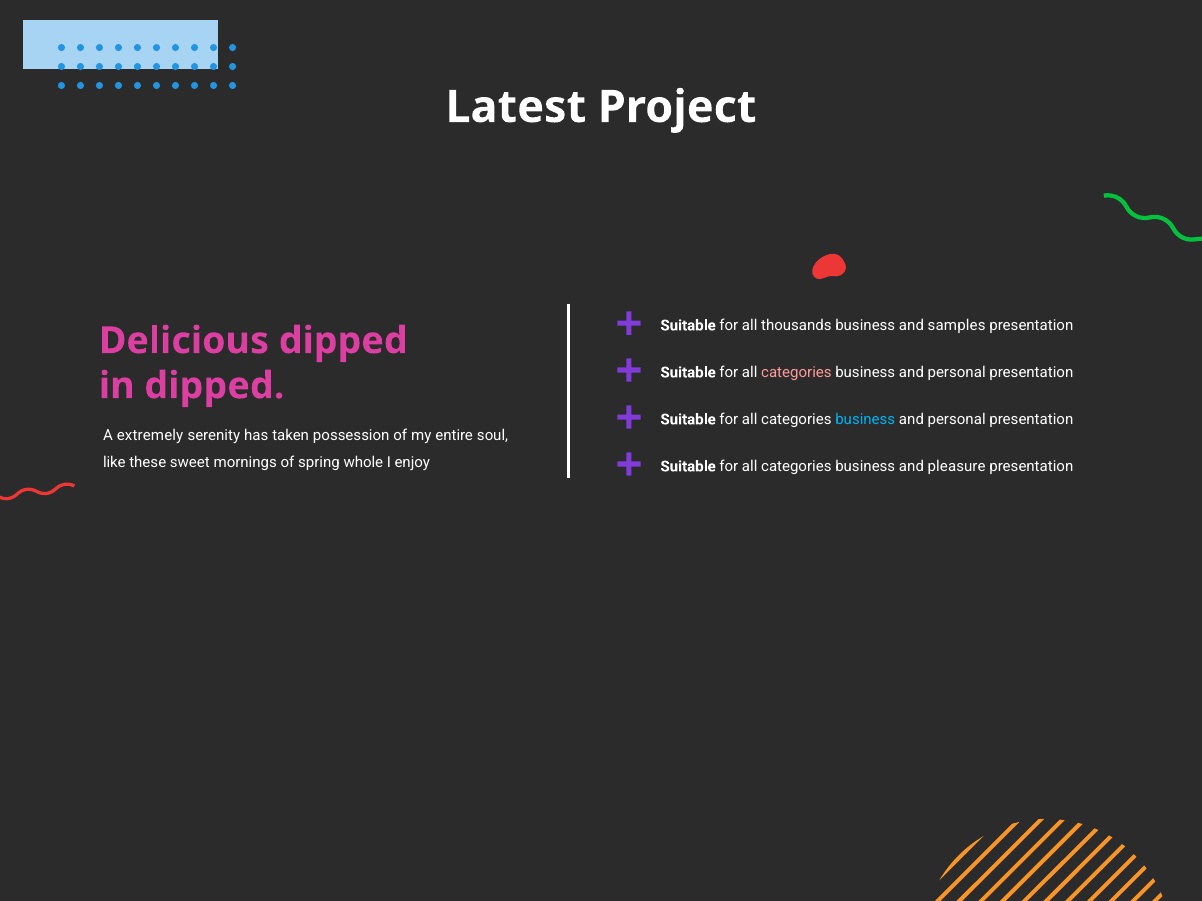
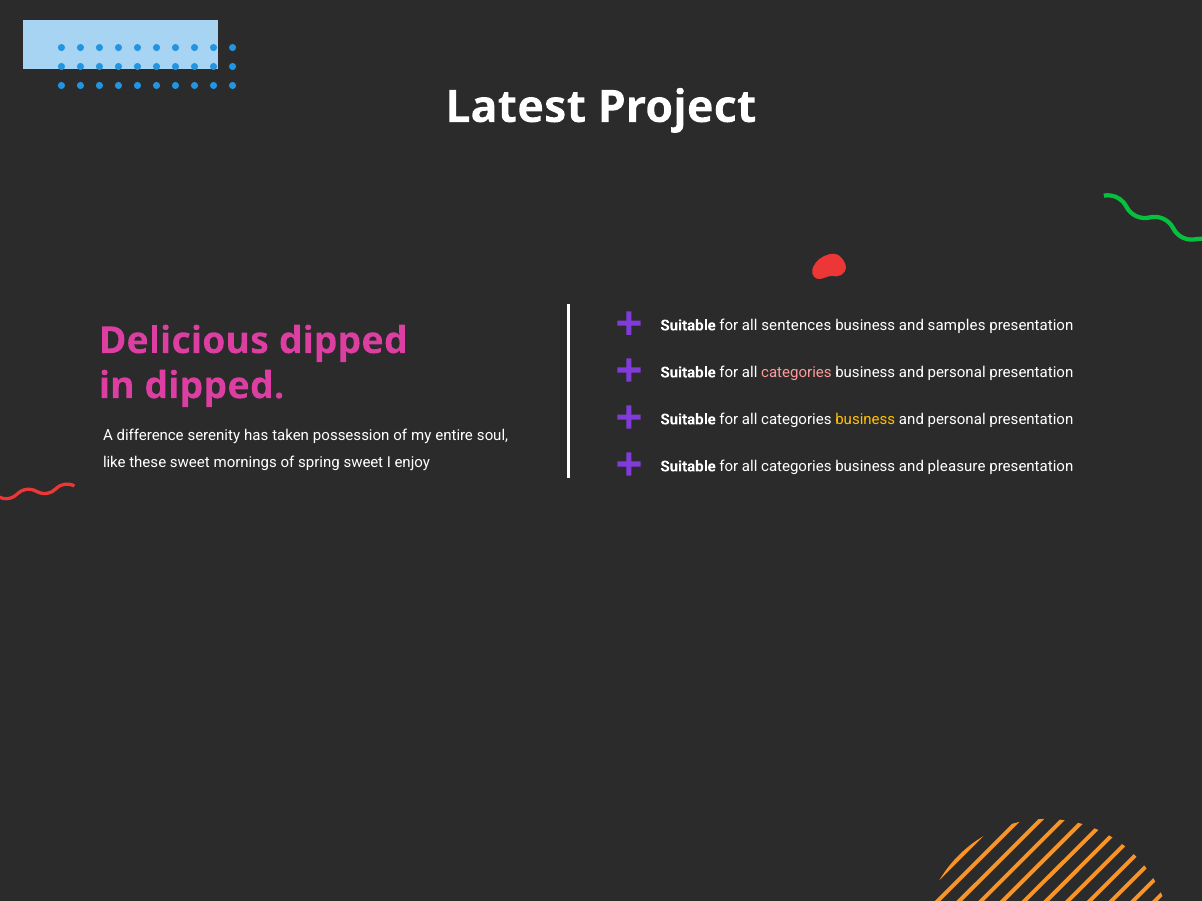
thousands: thousands -> sentences (796, 326)
business colour: light blue -> yellow (865, 420)
extremely: extremely -> difference (150, 435)
spring whole: whole -> sweet (363, 462)
